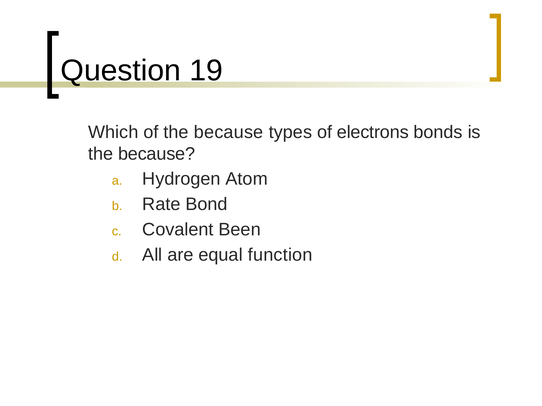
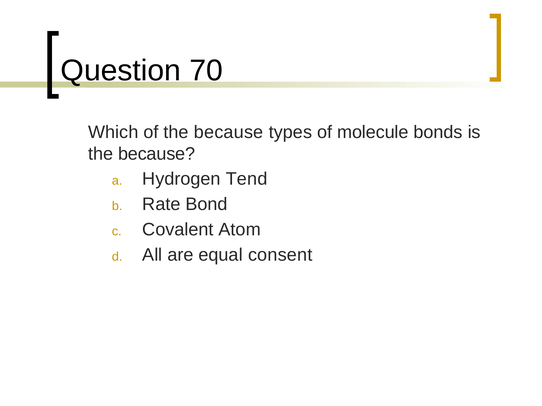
19: 19 -> 70 (206, 71)
electrons: electrons -> molecule (373, 132)
Atom: Atom -> Tend (247, 179)
Been: Been -> Atom (240, 230)
function: function -> consent (280, 255)
